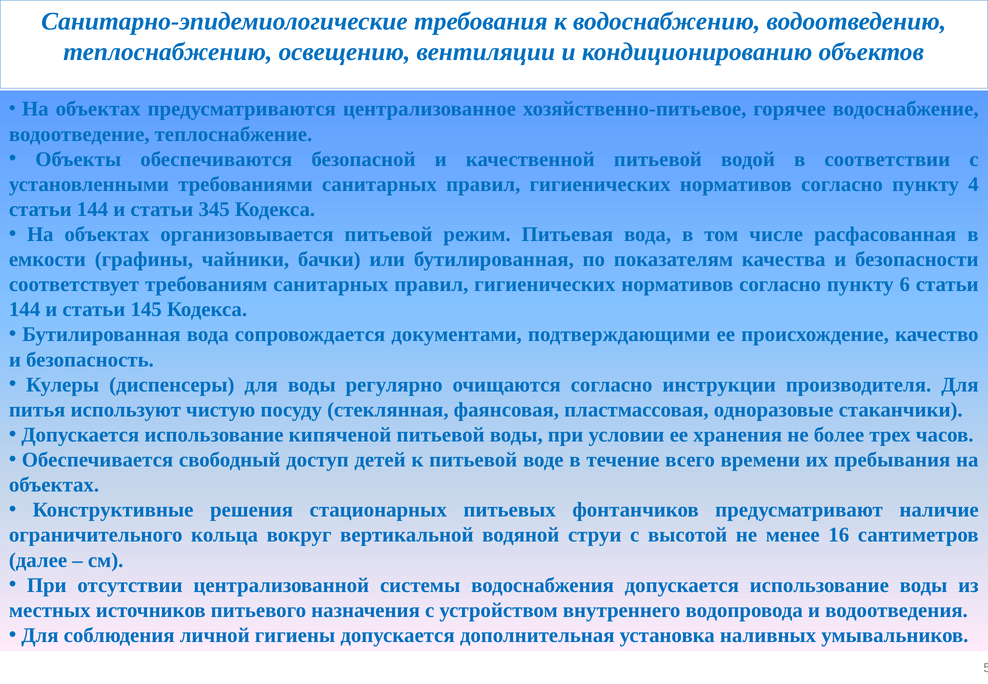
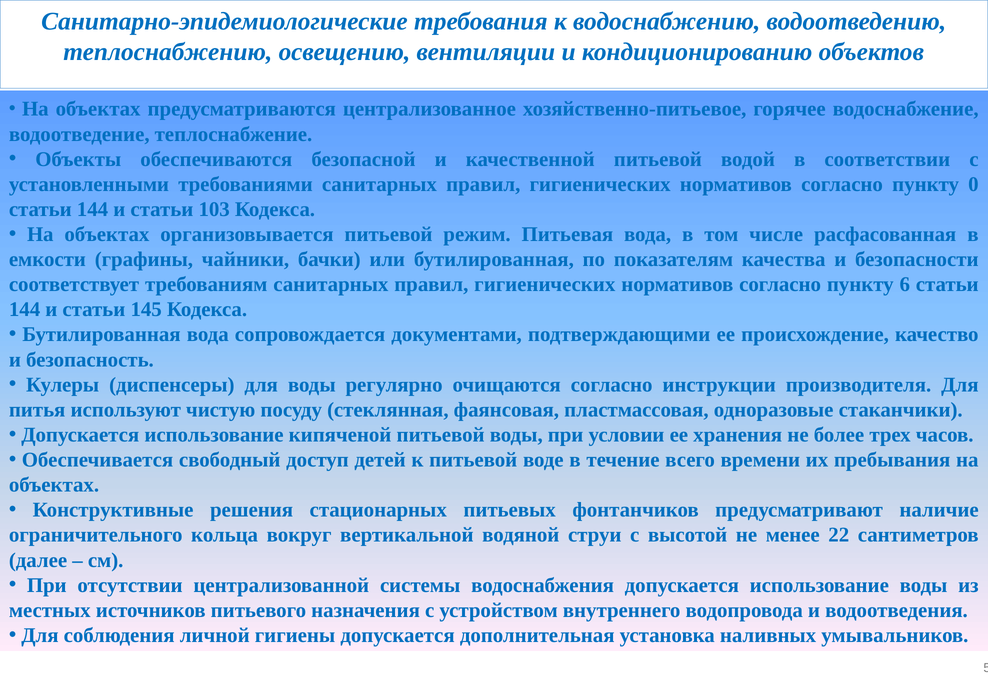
4: 4 -> 0 (973, 184)
345: 345 -> 103 (214, 209)
16: 16 -> 22 (839, 535)
